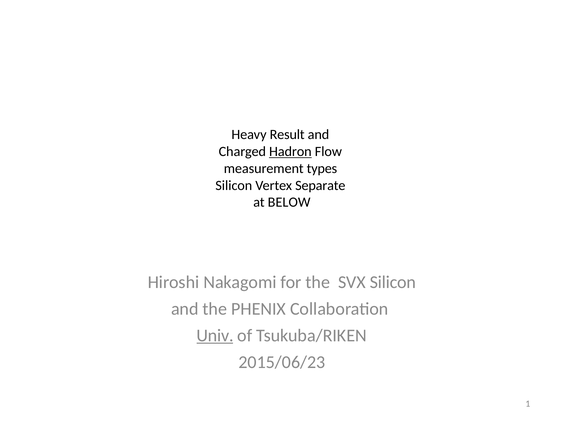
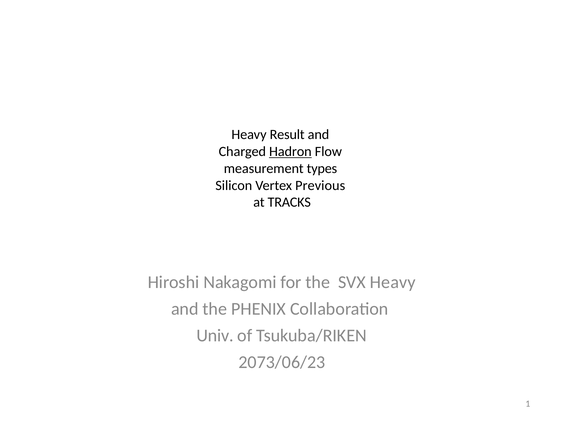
Separate: Separate -> Previous (320, 185)
BELOW: BELOW -> TRACKS (289, 202)
SVX Silicon: Silicon -> Heavy (393, 282)
Univ underline: present -> none (215, 335)
2015/06/23: 2015/06/23 -> 2073/06/23 (282, 362)
